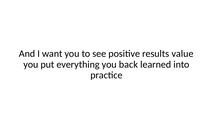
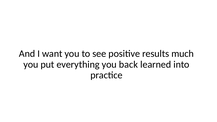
value: value -> much (183, 54)
